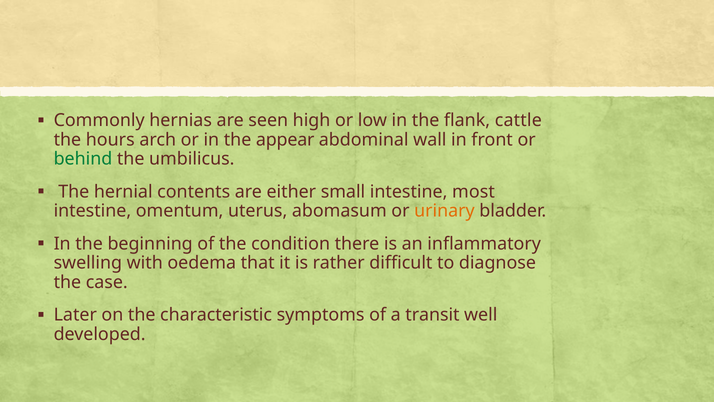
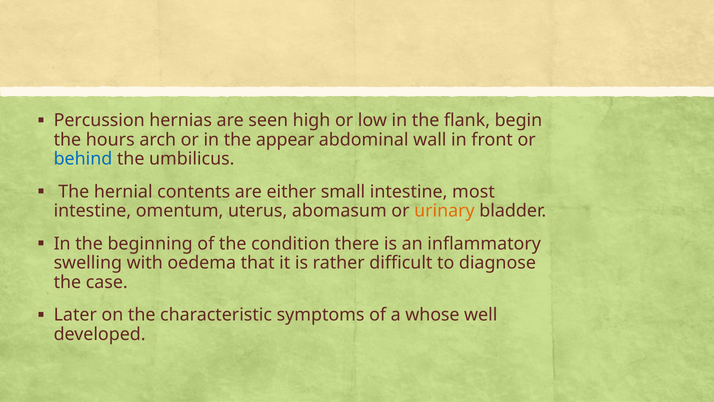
Commonly: Commonly -> Percussion (99, 120)
cattle: cattle -> begin (518, 120)
behind colour: green -> blue (83, 159)
transit: transit -> whose (432, 315)
